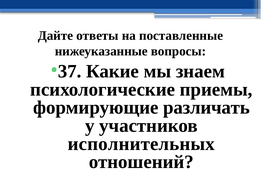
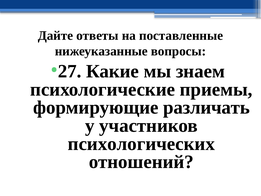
37: 37 -> 27 (70, 71)
исполнительных: исполнительных -> психологических (141, 144)
